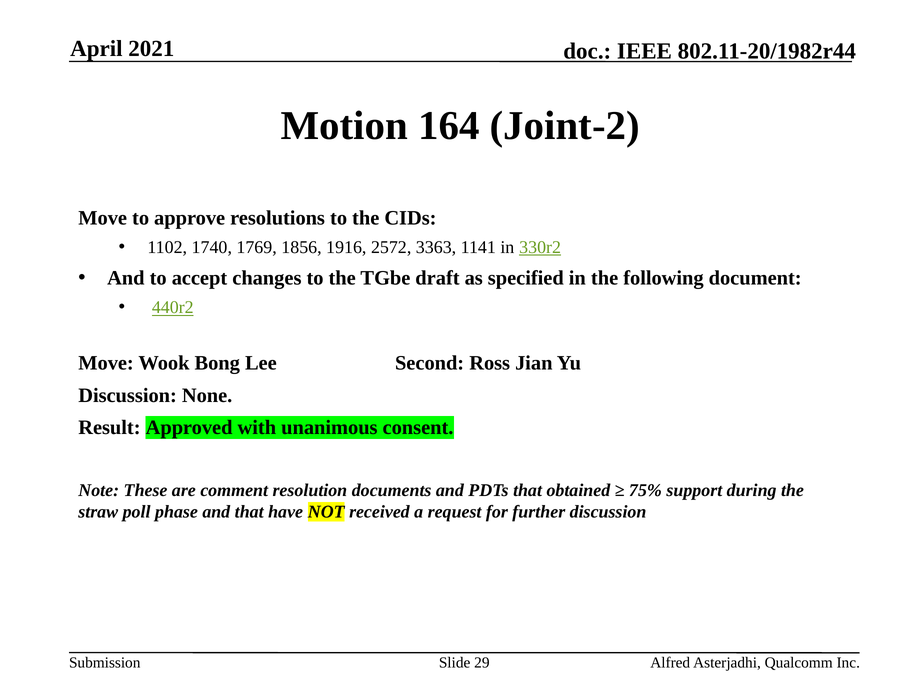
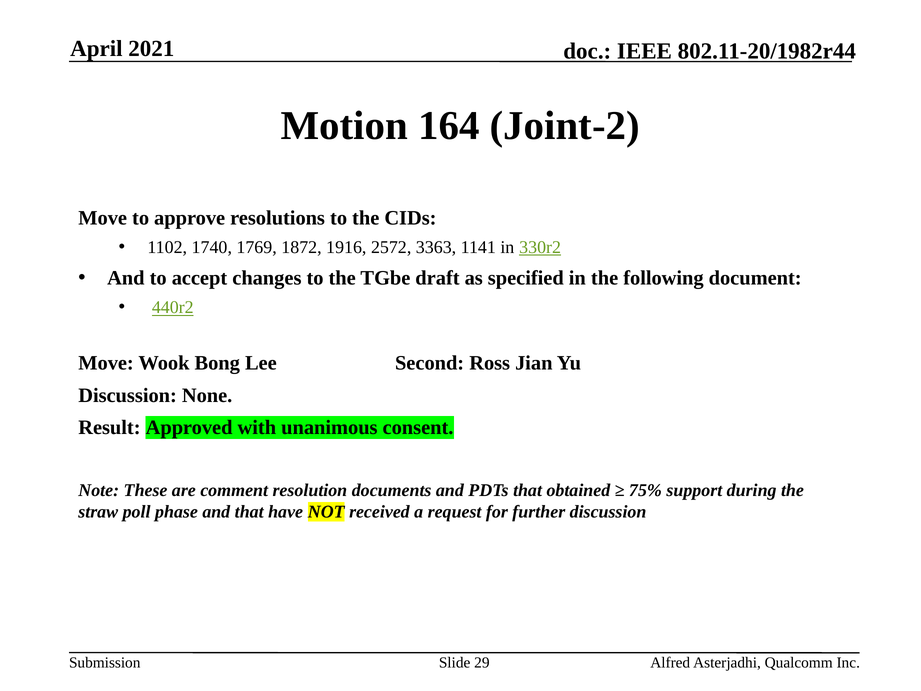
1856: 1856 -> 1872 (301, 247)
